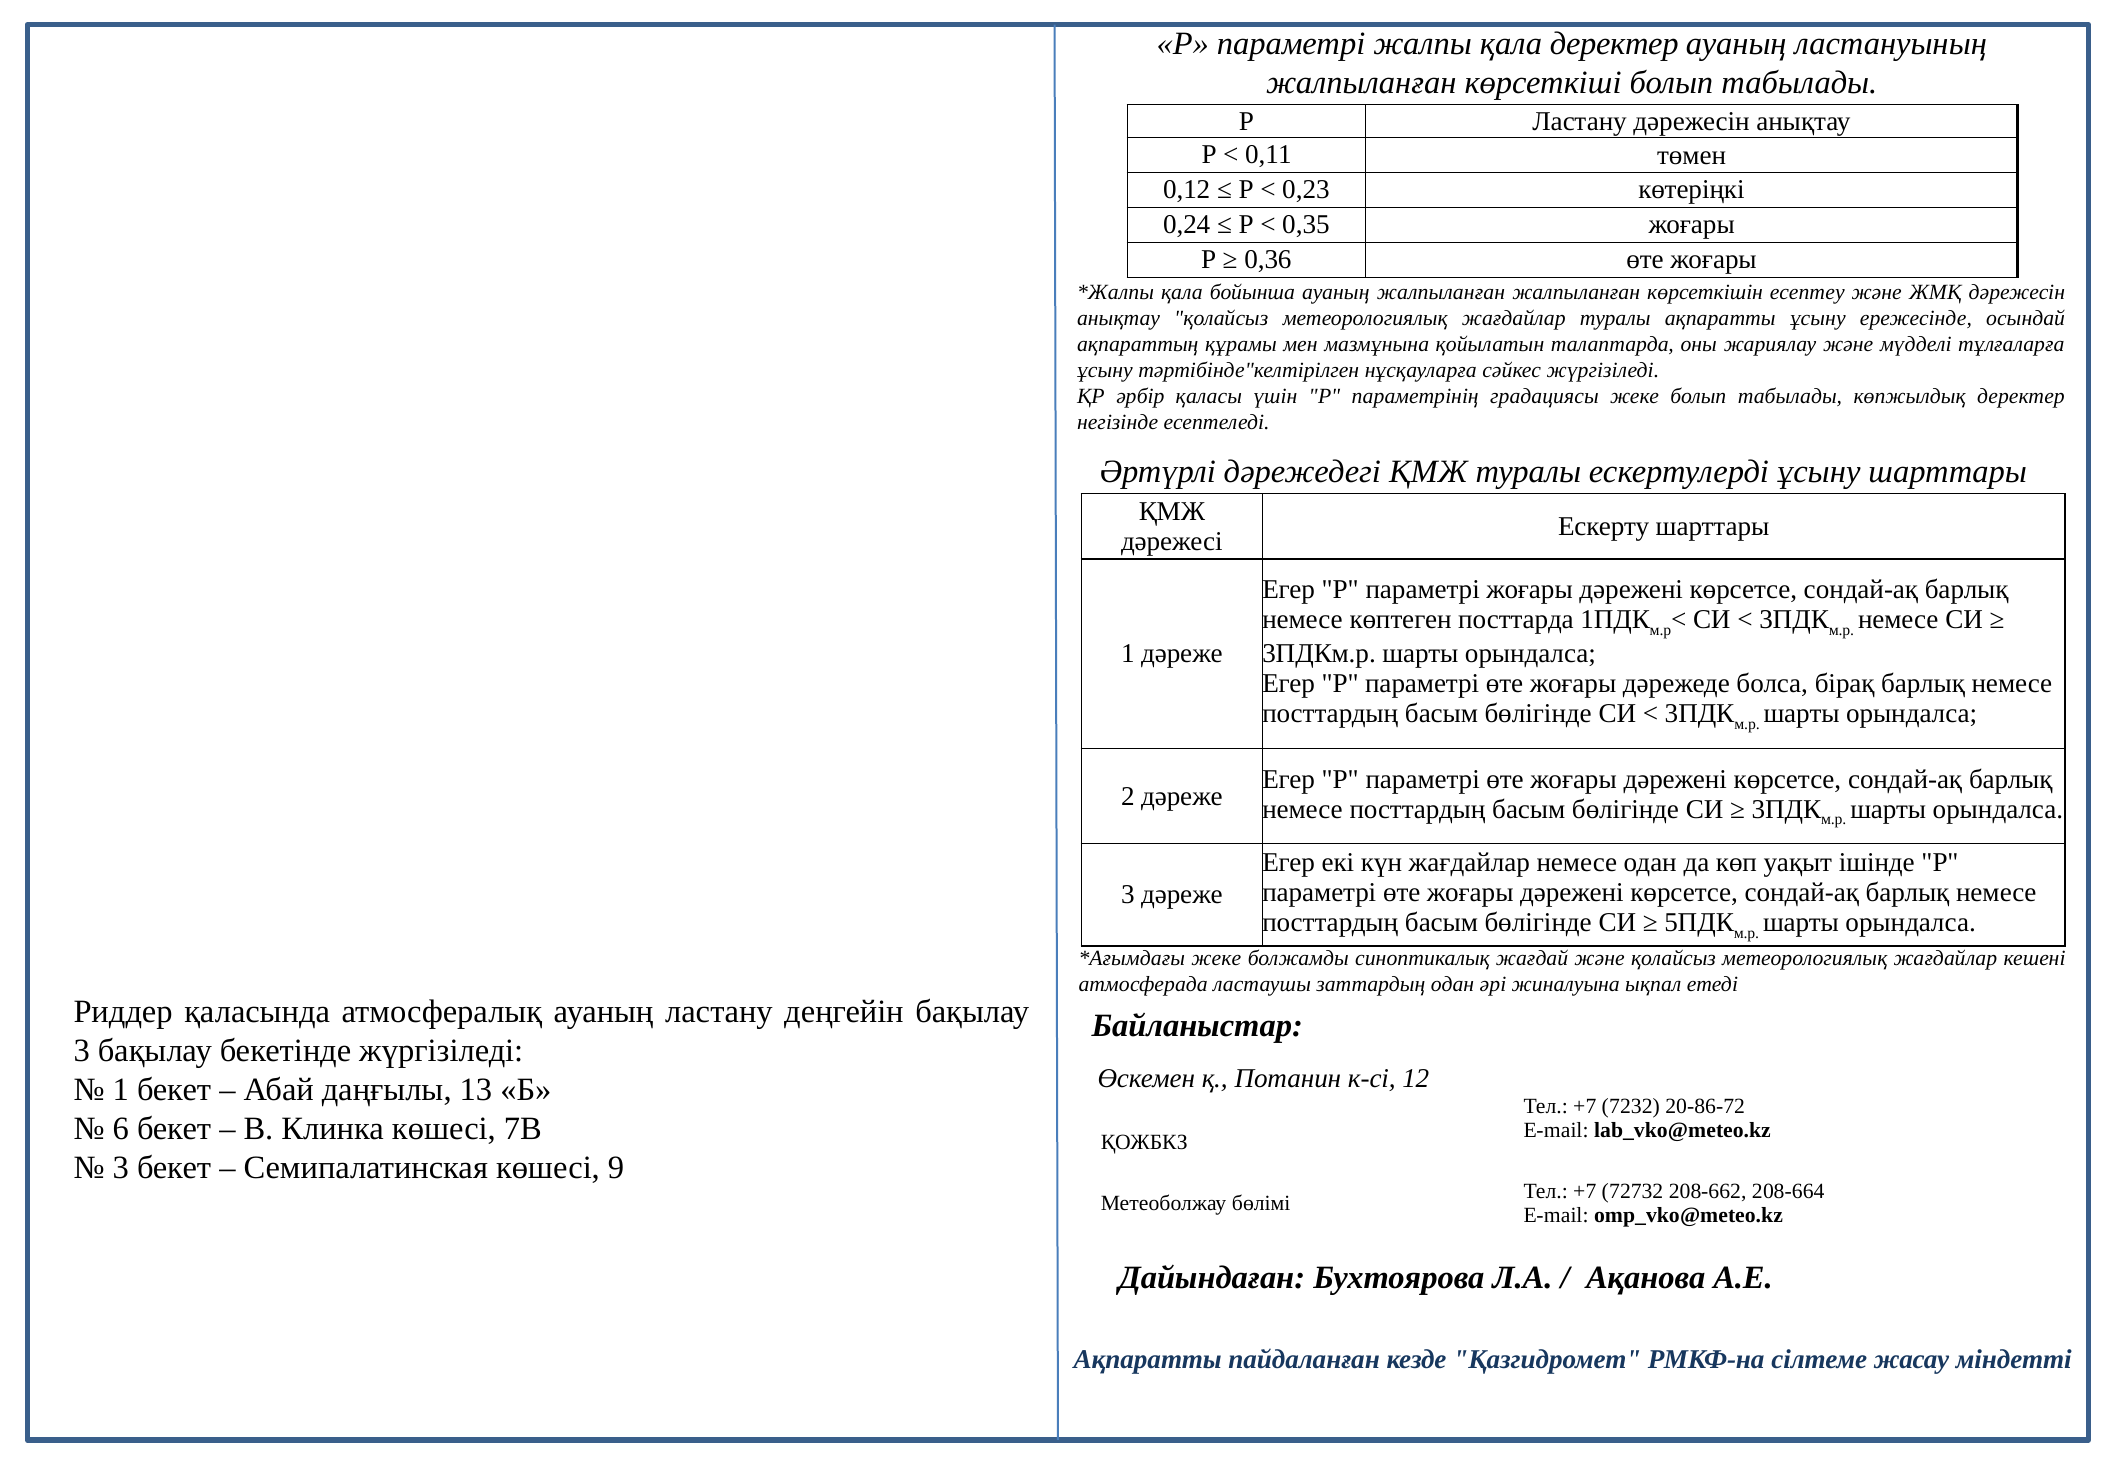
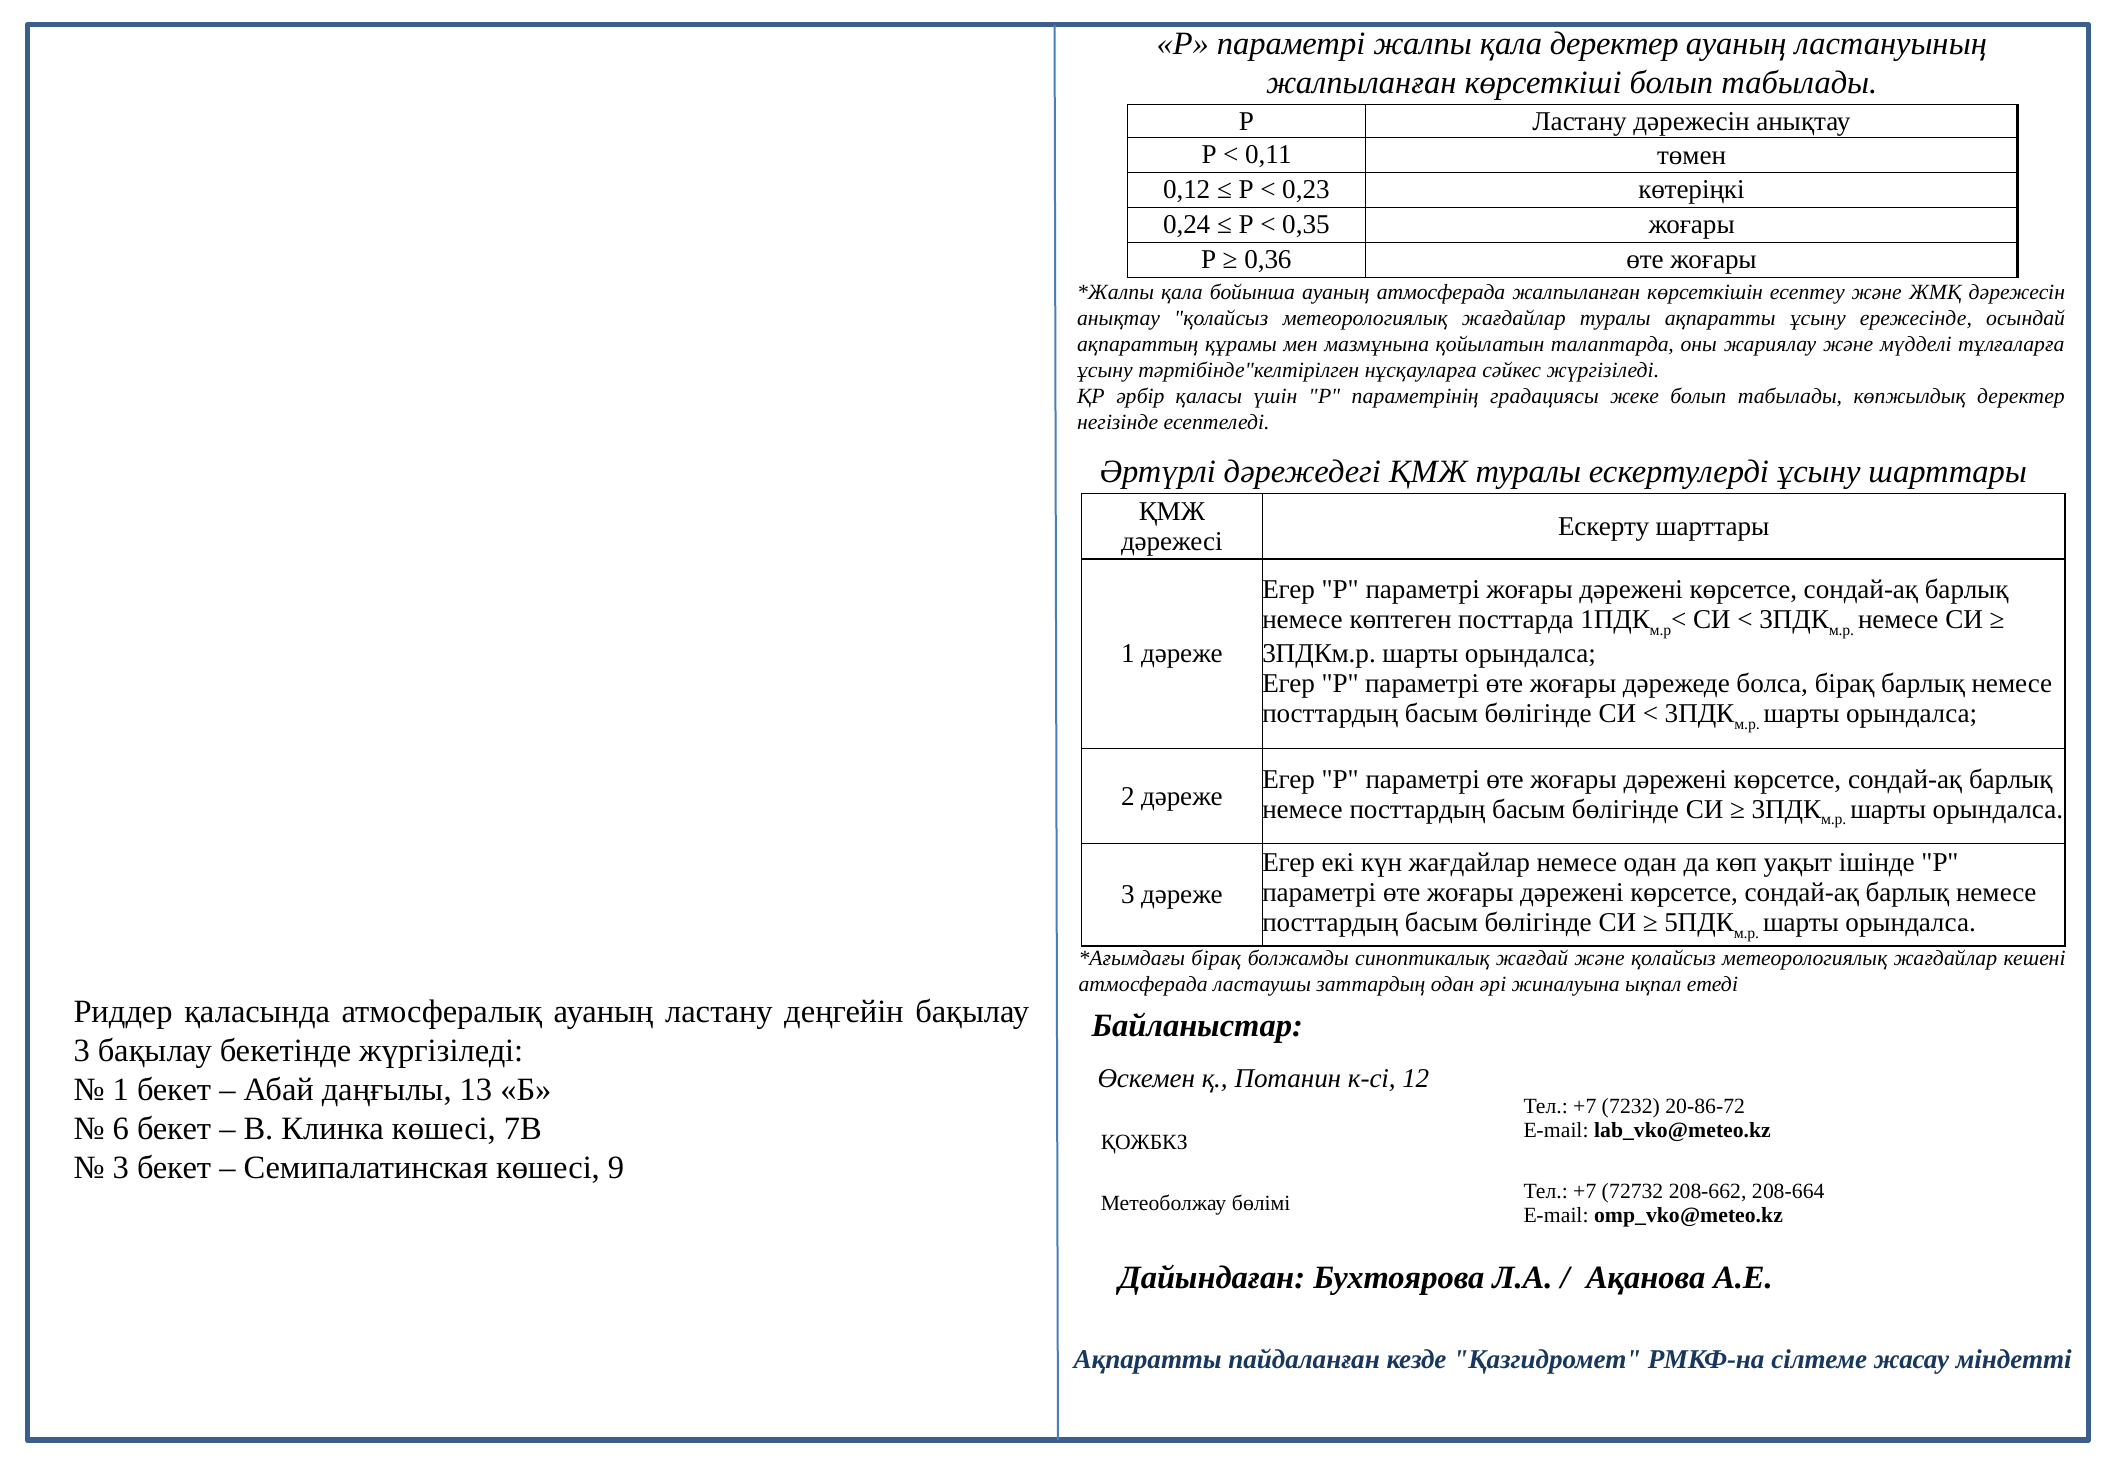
ауаның жалпыланған: жалпыланған -> атмосферада (1441, 292)
жеке: жеке -> бірақ (1216, 959)
